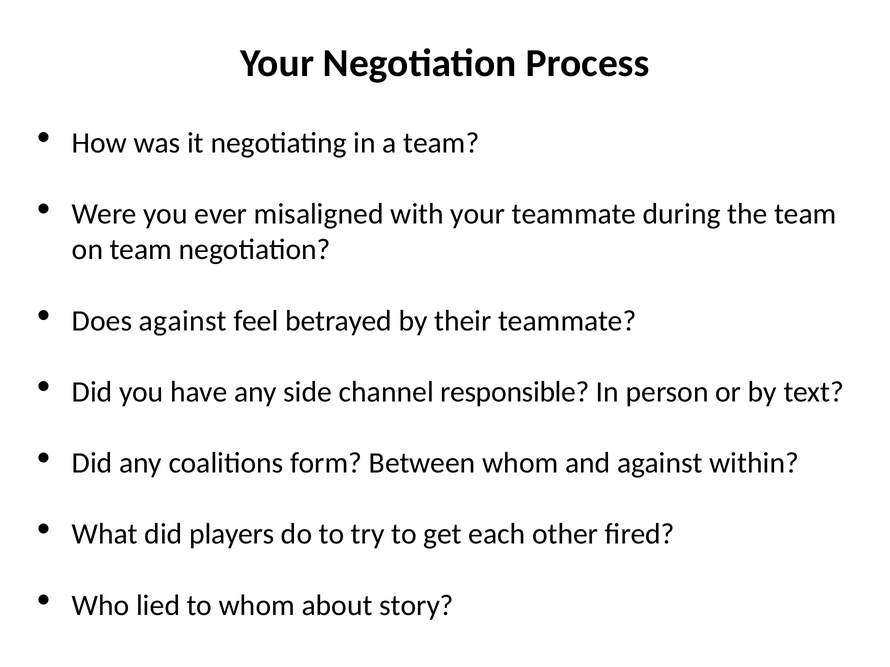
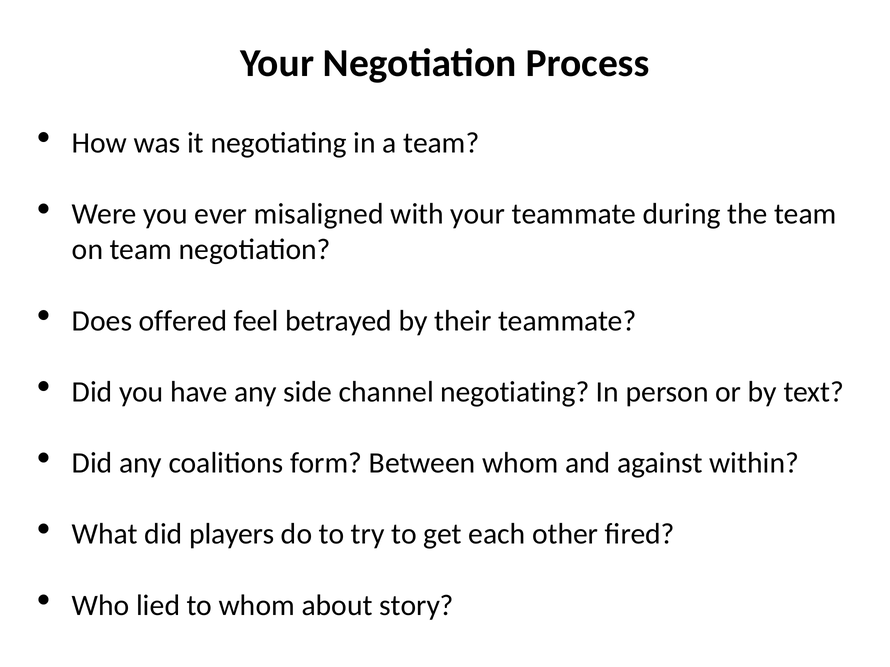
Does against: against -> offered (183, 321)
channel responsible: responsible -> negotiating (515, 392)
